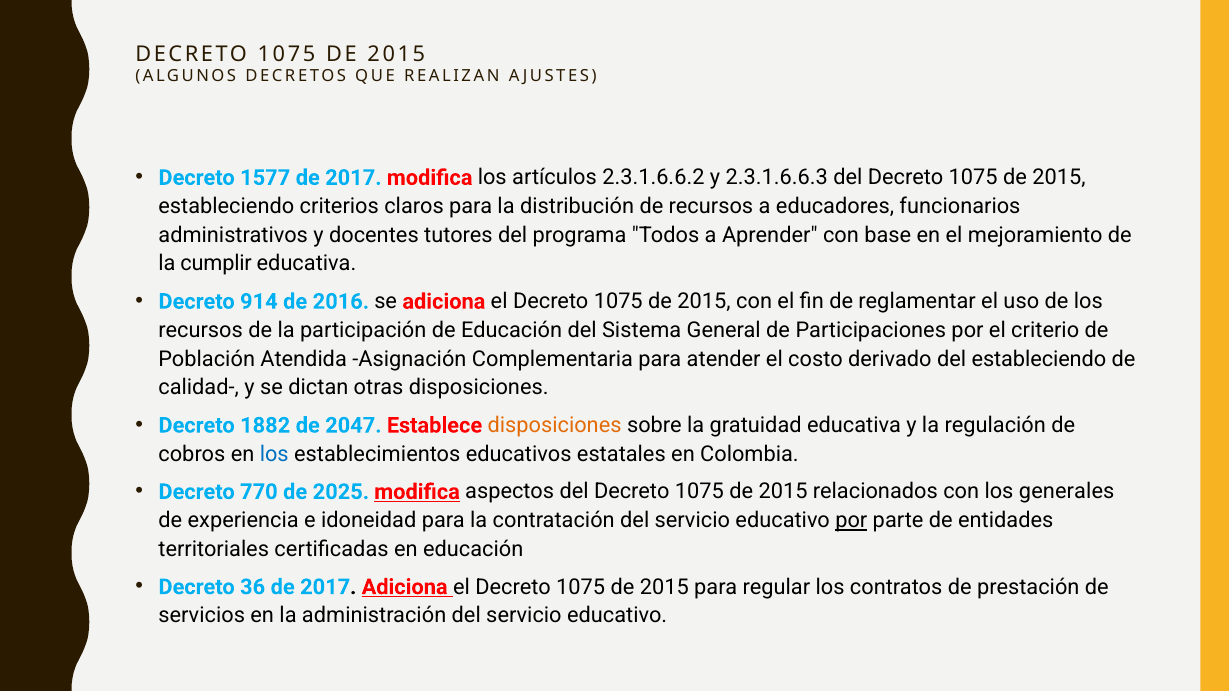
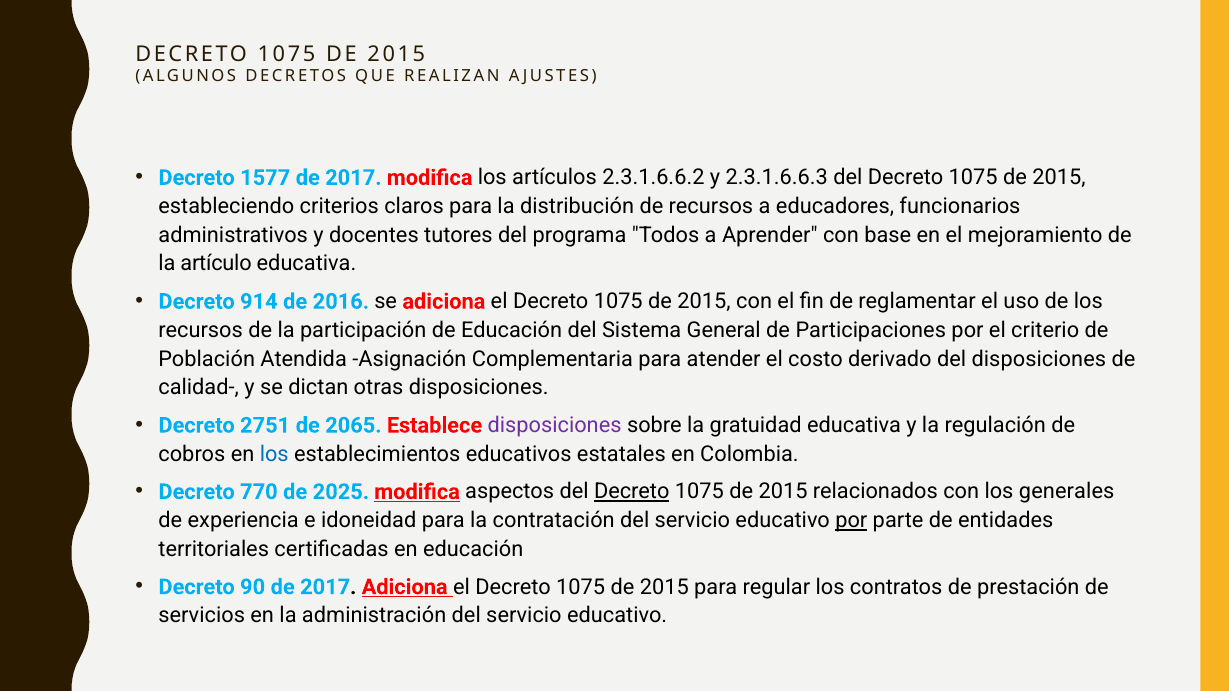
cumplir: cumplir -> artículo (216, 264)
del estableciendo: estableciendo -> disposiciones (1039, 359)
1882: 1882 -> 2751 (265, 426)
2047: 2047 -> 2065 (353, 426)
disposiciones colour: orange -> purple (555, 426)
Decreto underline: none -> present (632, 492)
36: 36 -> 90 (253, 587)
